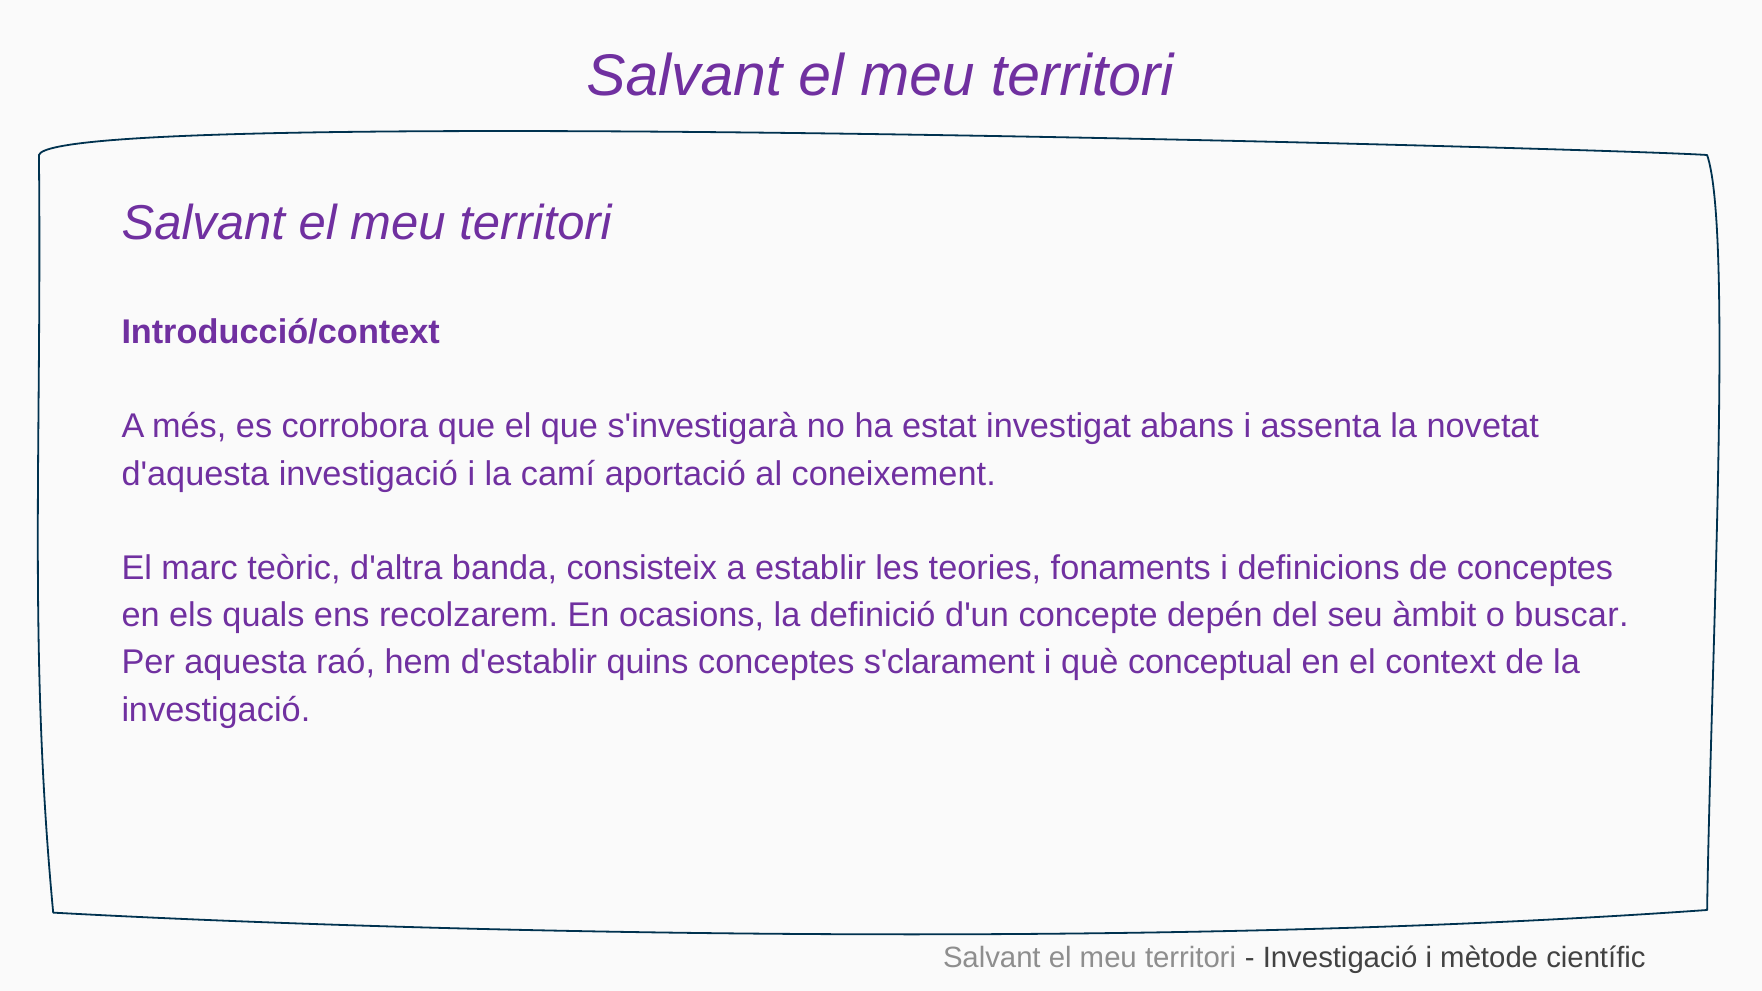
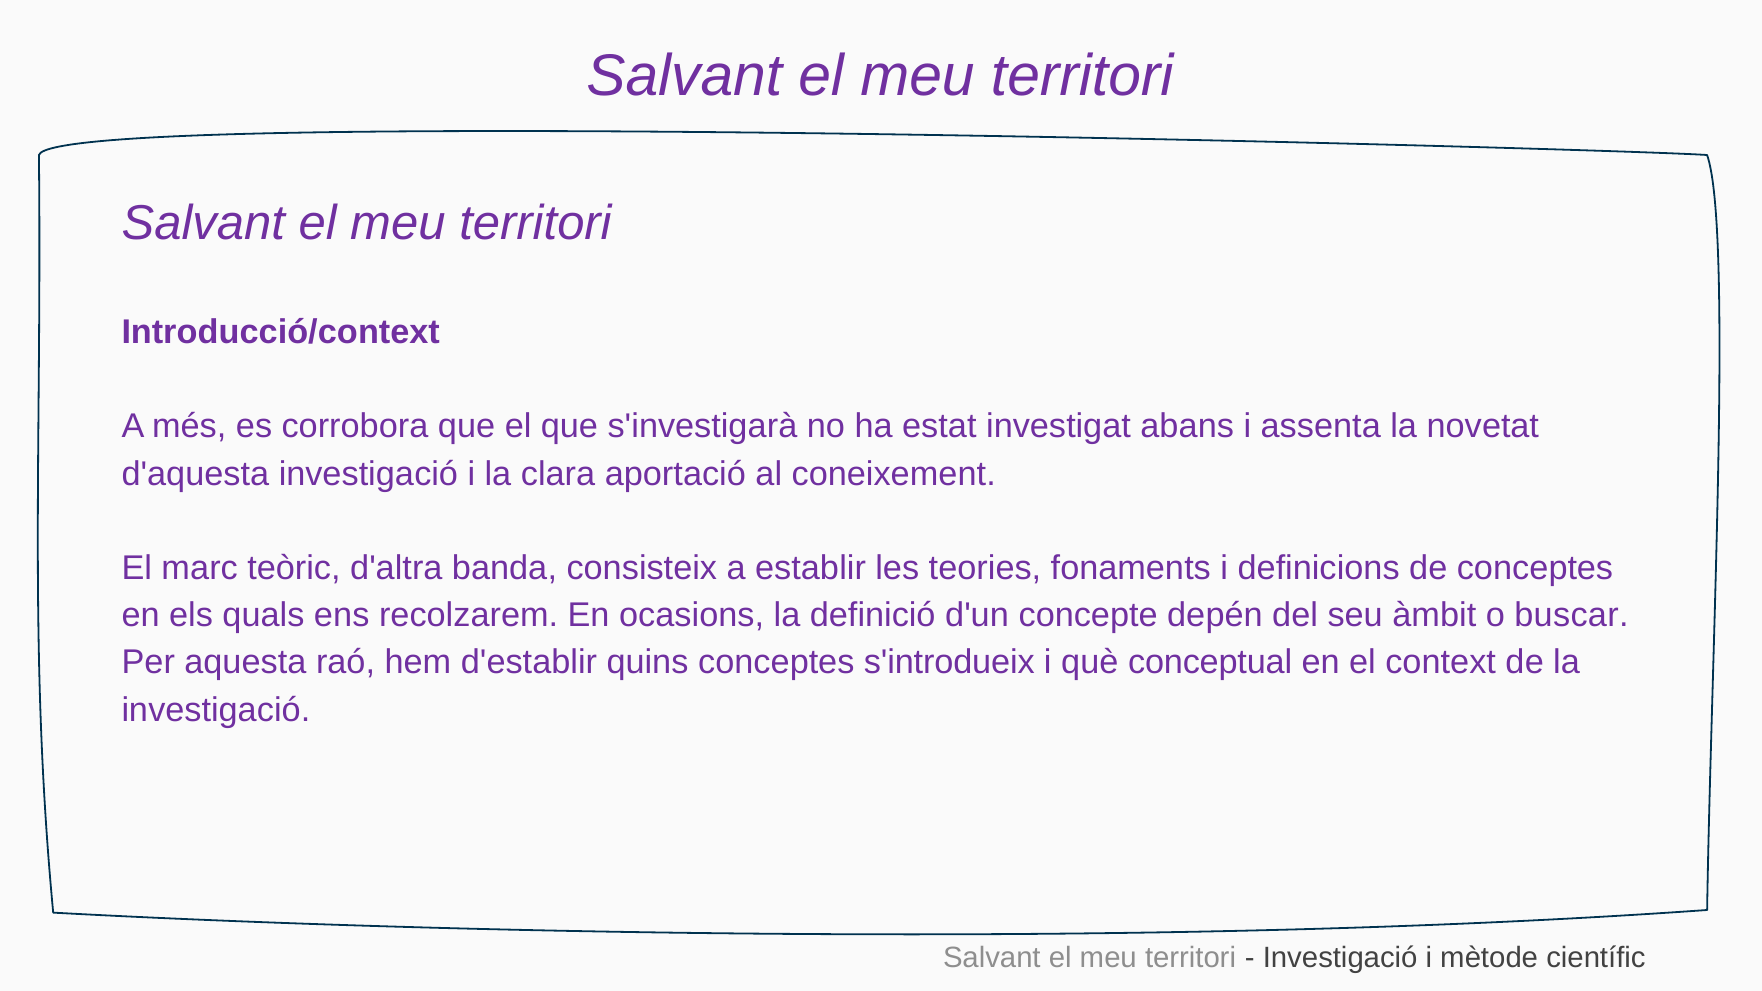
camí: camí -> clara (558, 474)
s'clarament: s'clarament -> s'introdueix (949, 663)
